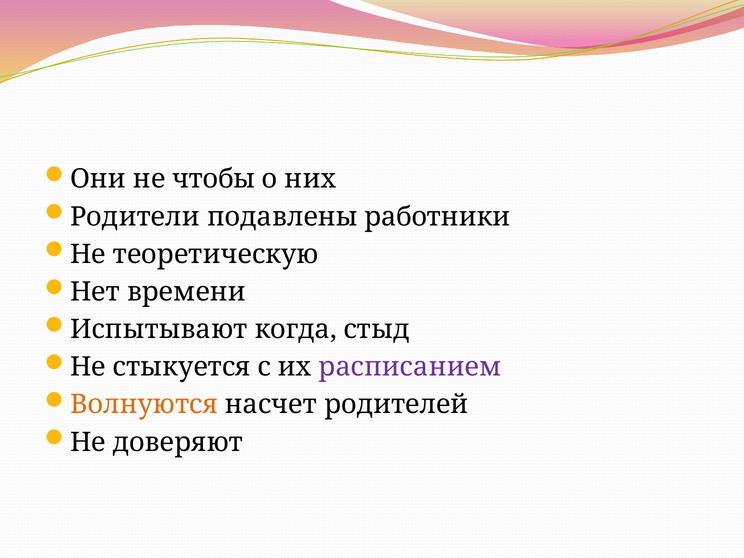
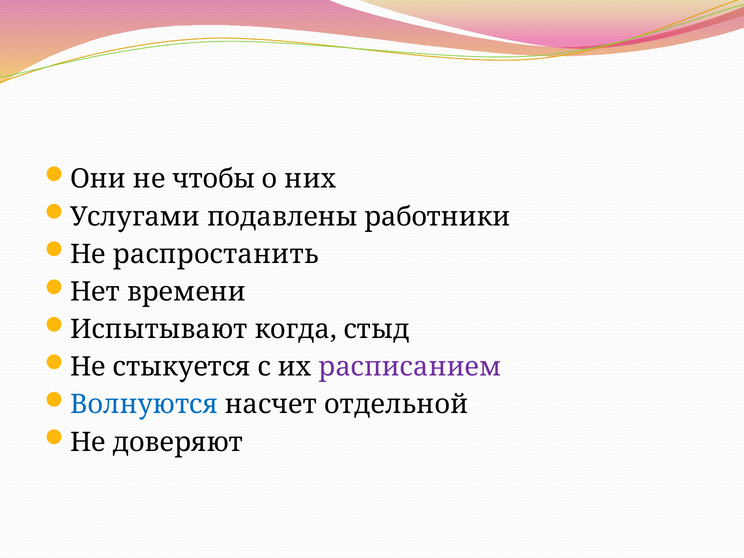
Родители: Родители -> Услугами (135, 217)
теоретическую: теоретическую -> распростанить (216, 254)
Волнуются colour: orange -> blue (144, 405)
родителей: родителей -> отдельной (396, 405)
